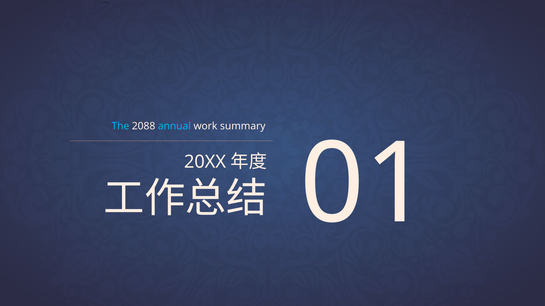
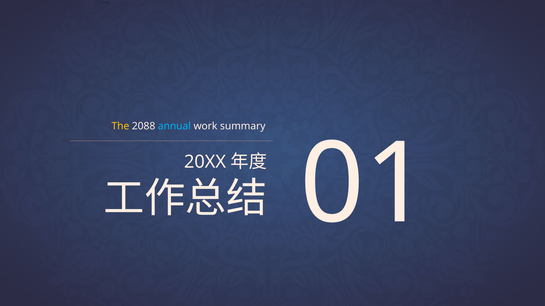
The colour: light blue -> yellow (120, 126)
